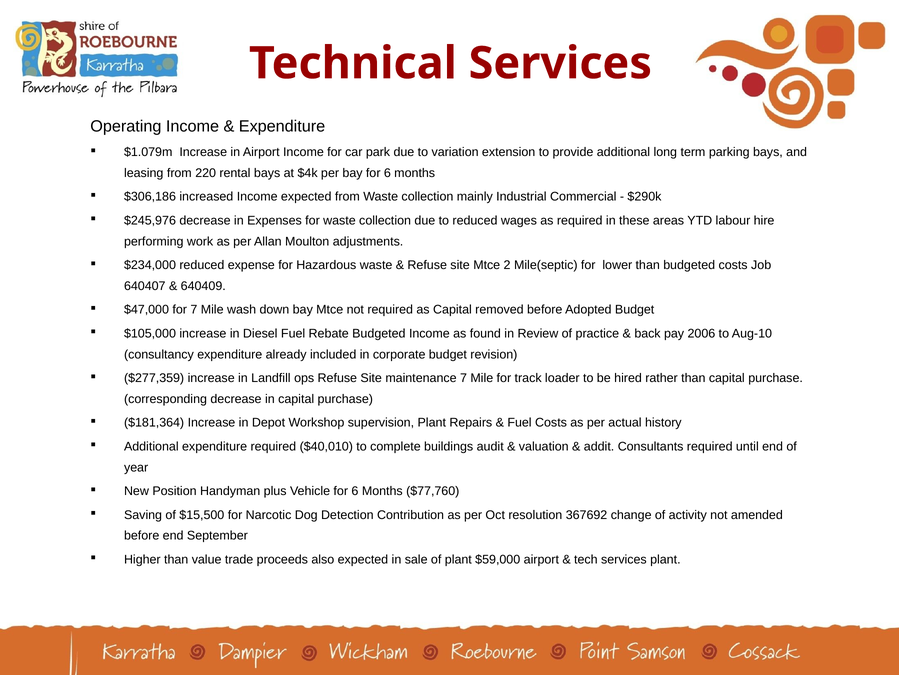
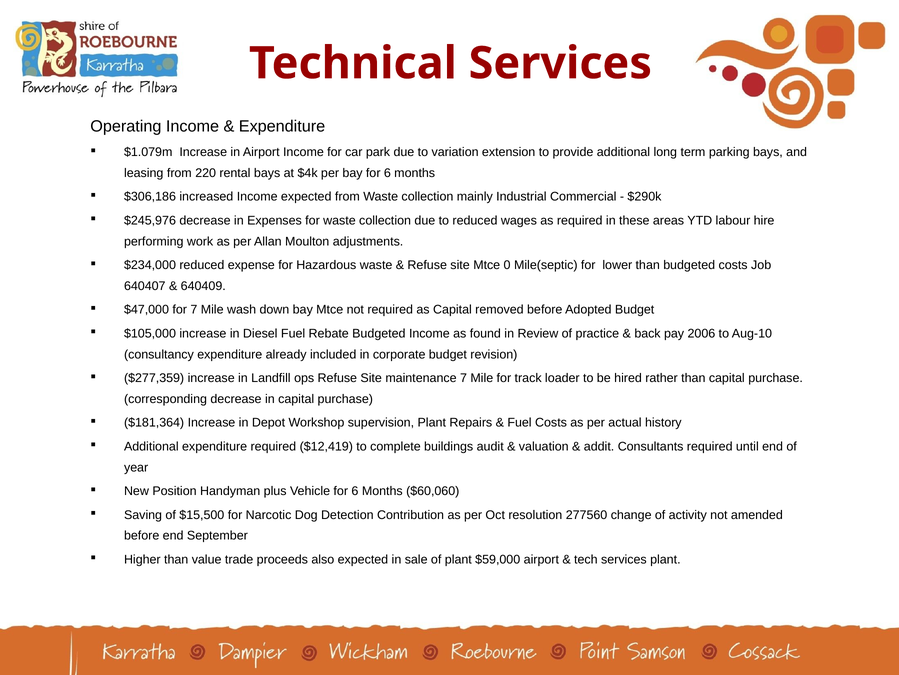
2: 2 -> 0 (507, 265)
$40,010: $40,010 -> $12,419 (326, 446)
$77,760: $77,760 -> $60,060 (433, 491)
367692: 367692 -> 277560 (587, 514)
